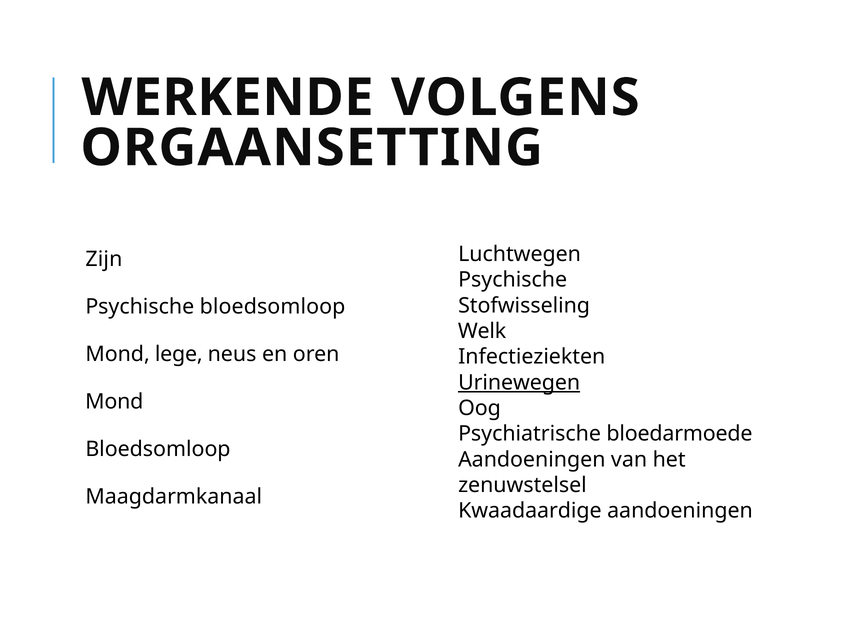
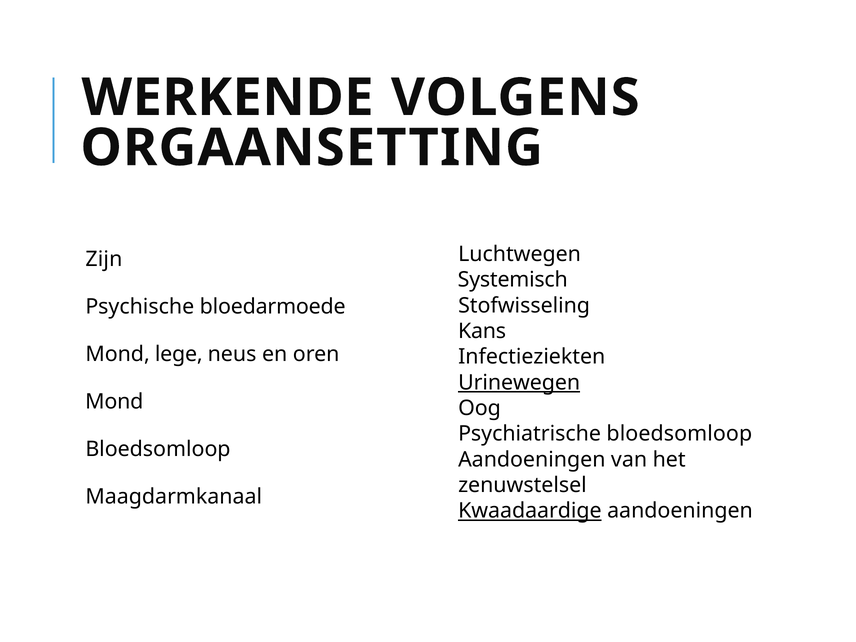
Psychische: Psychische -> Systemisch (513, 280)
Psychische bloedsomloop: bloedsomloop -> bloedarmoede (273, 307)
Welk: Welk -> Kans (482, 331)
Psychiatrische bloedarmoede: bloedarmoede -> bloedsomloop (679, 434)
Kwaadaardige underline: none -> present (530, 511)
